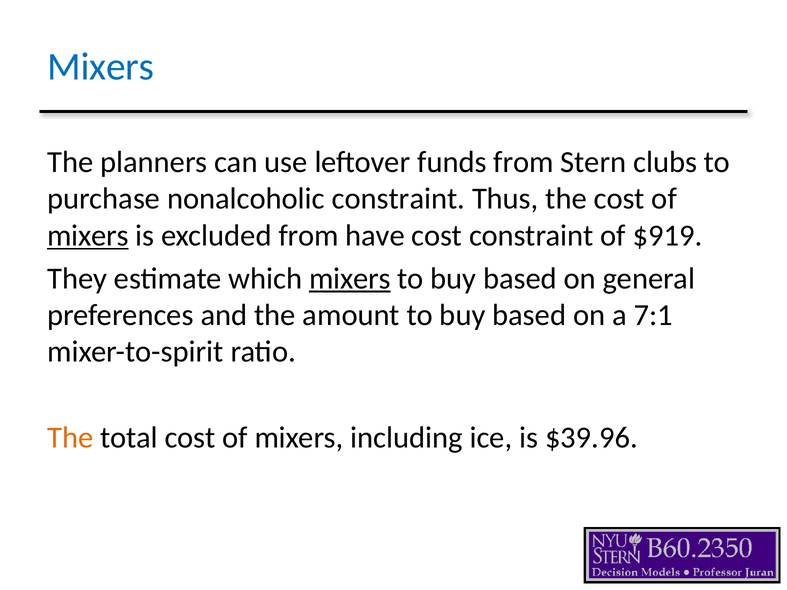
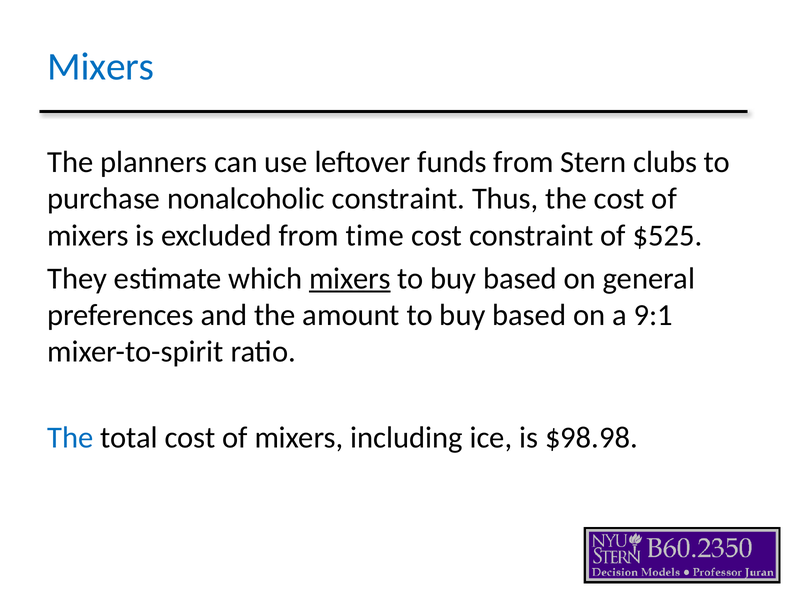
mixers underline: present -> none (88, 236)
have: have -> time (375, 236)
$919: $919 -> $525 (667, 236)
7:1: 7:1 -> 9:1 (653, 315)
The colour: orange -> blue (70, 438)
$39.96: $39.96 -> $98.98 (591, 438)
